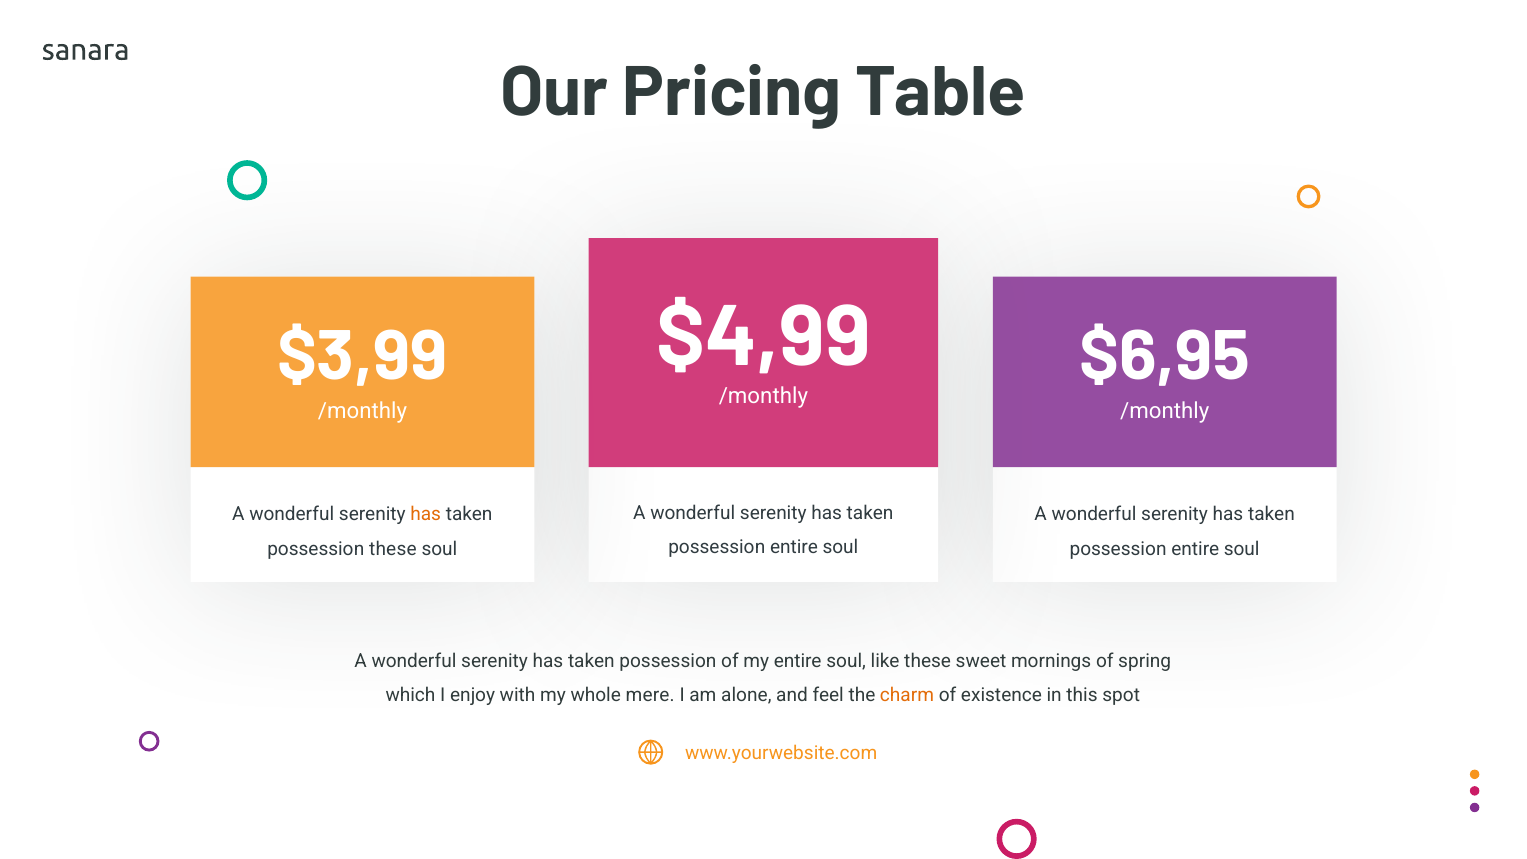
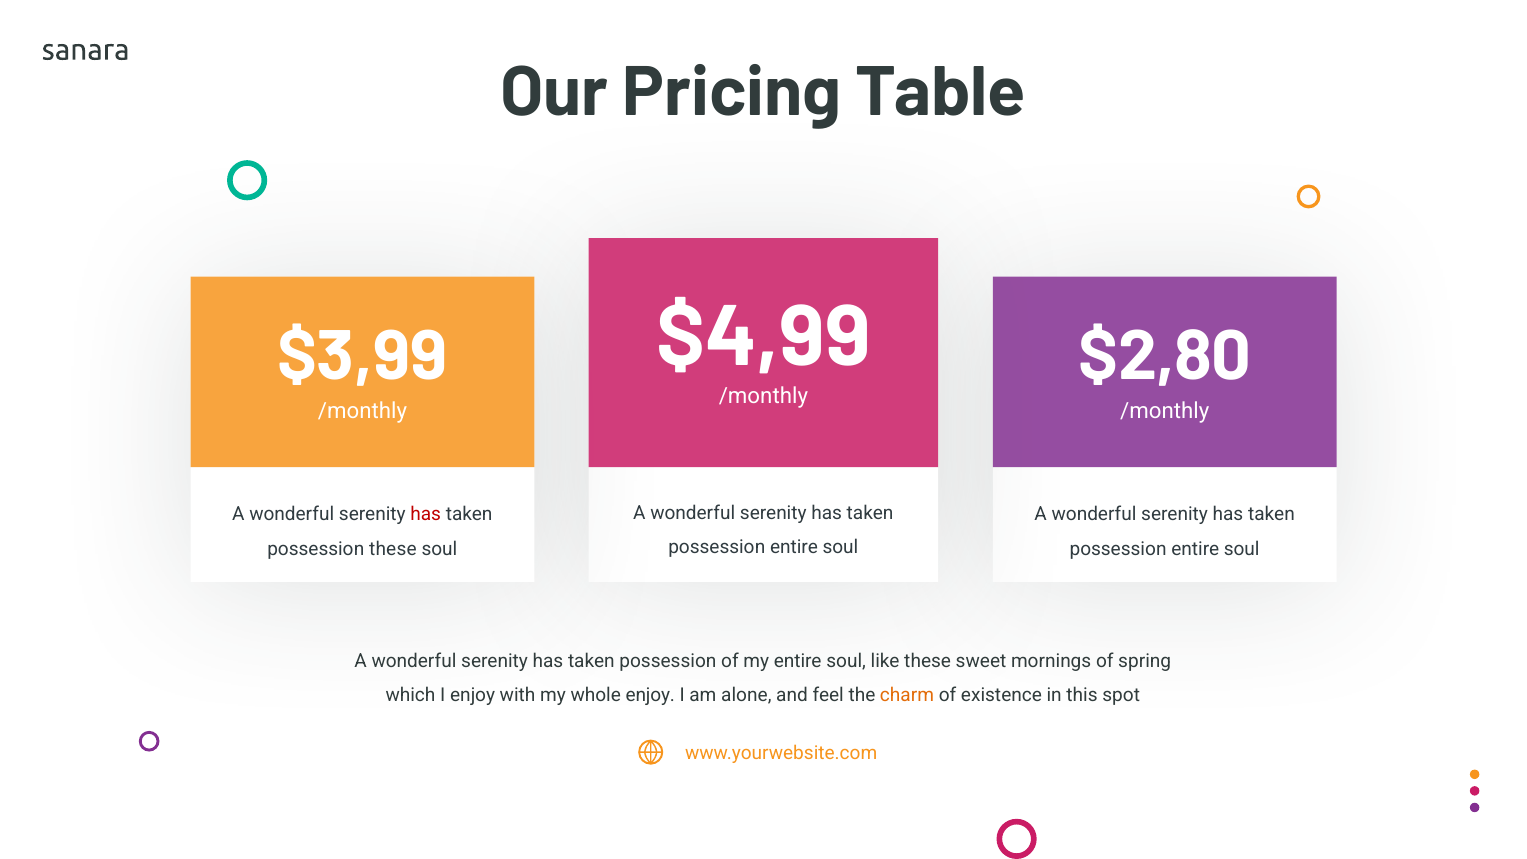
$6,95: $6,95 -> $2,80 (1165, 356)
has colour: orange -> red (426, 515)
whole mere: mere -> enjoy (650, 696)
